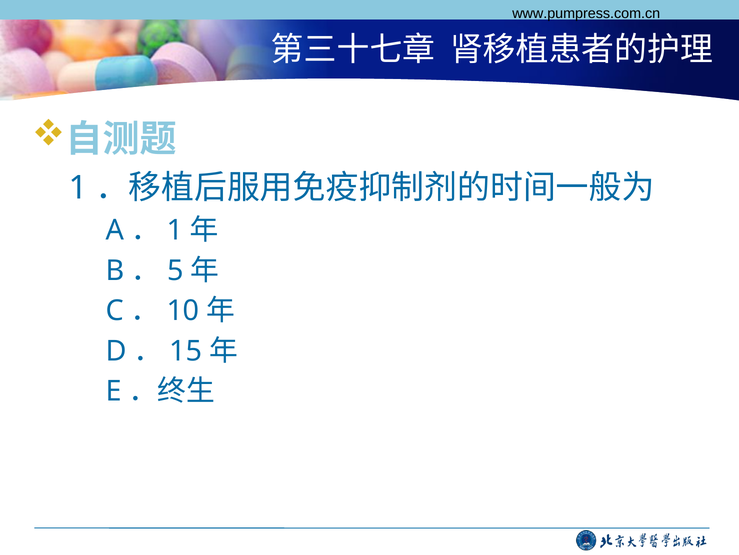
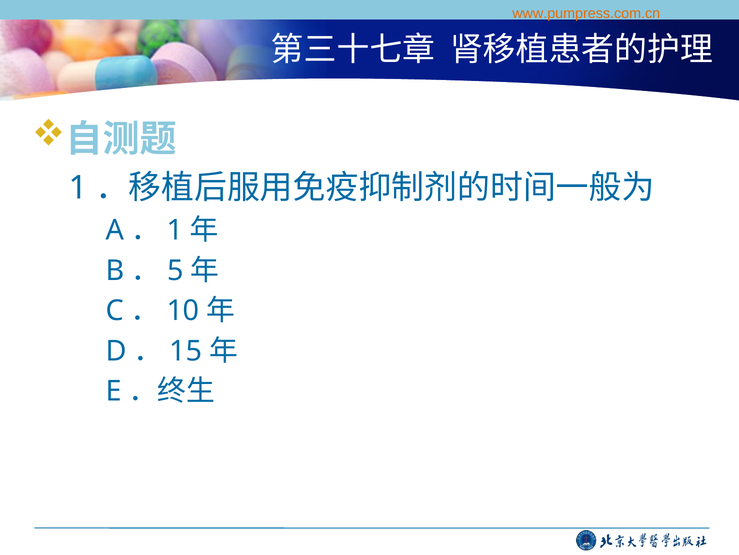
www.pumpress.com.cn colour: black -> orange (586, 13)
